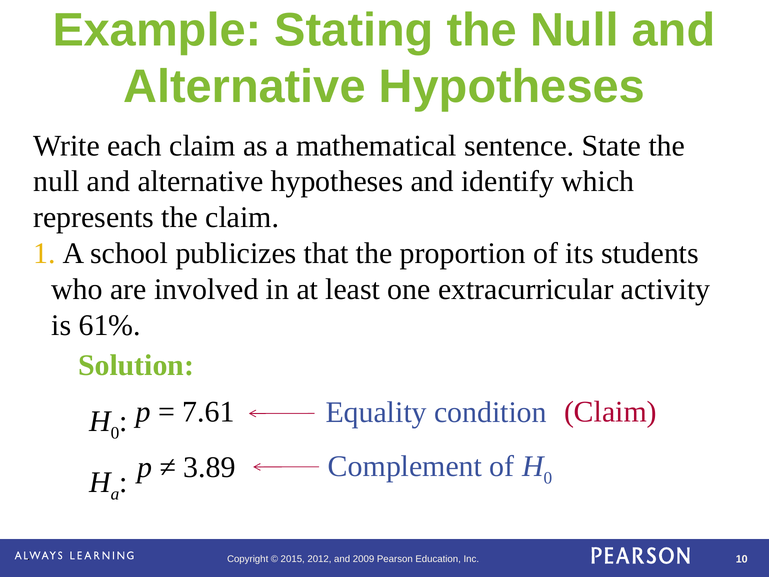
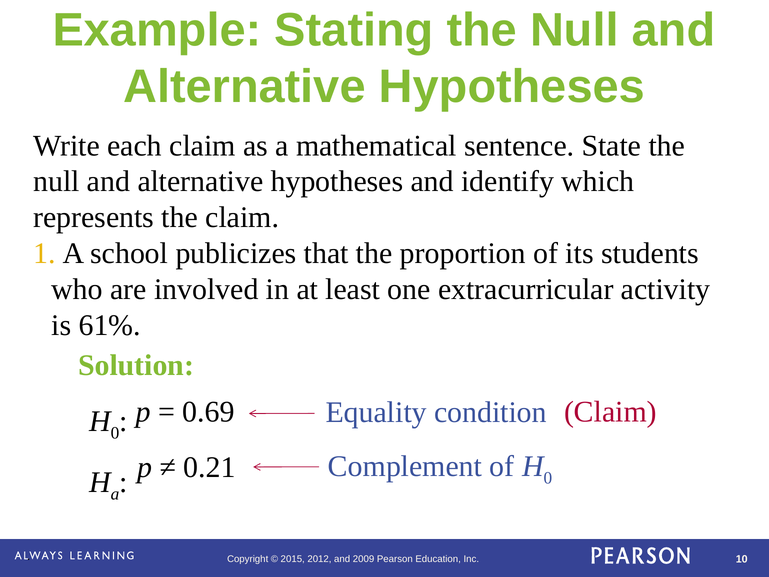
7.61: 7.61 -> 0.69 (208, 412)
3.89: 3.89 -> 0.21 (210, 467)
